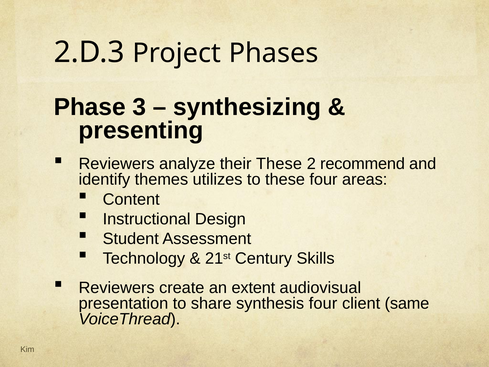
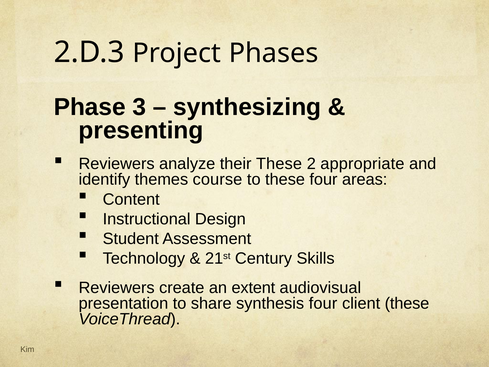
recommend: recommend -> appropriate (362, 164)
utilizes: utilizes -> course (217, 179)
client same: same -> these (407, 303)
